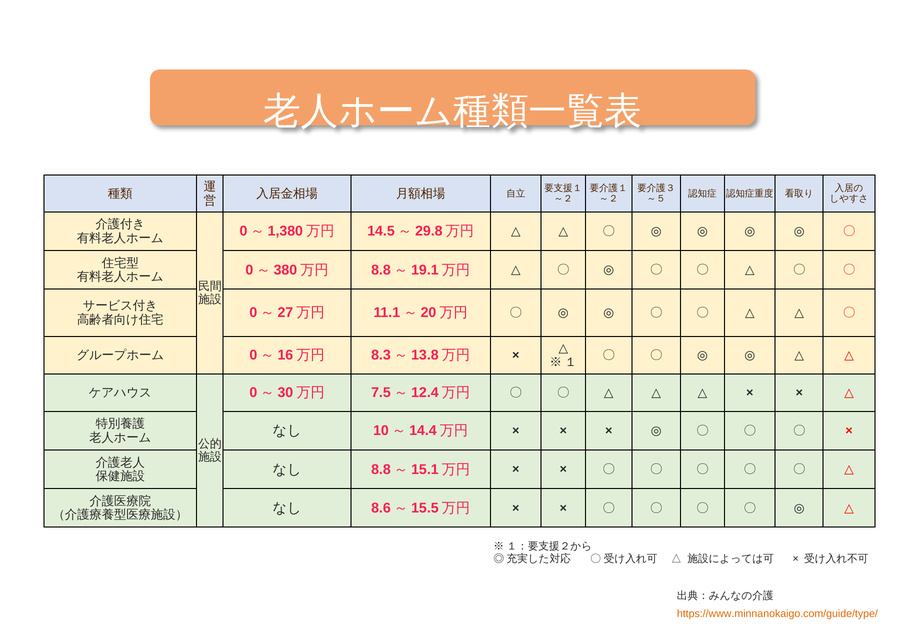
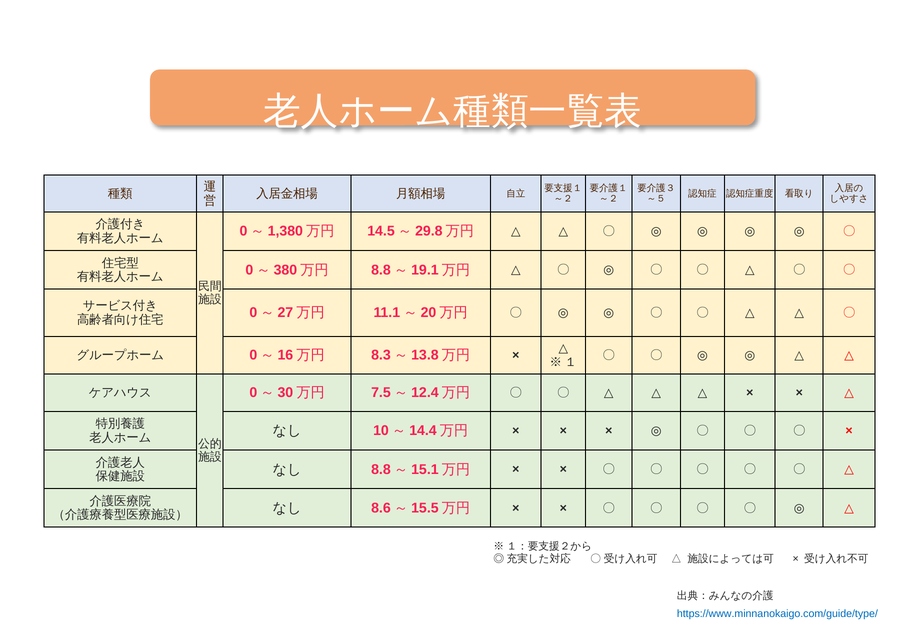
https://www.minnanokaigo.com/guide/type/ colour: orange -> blue (777, 614)
